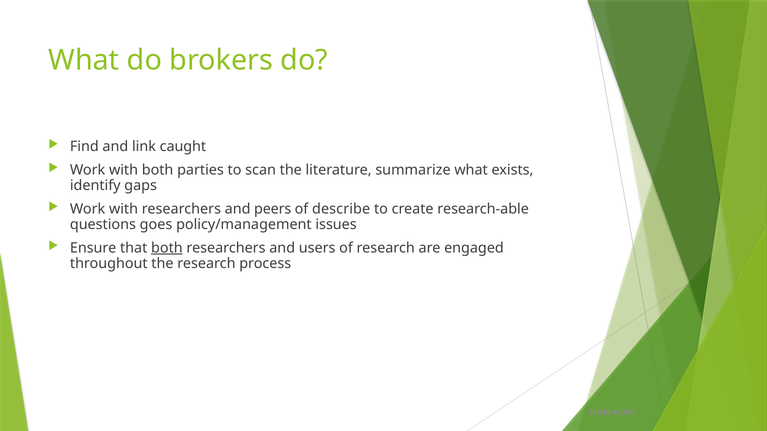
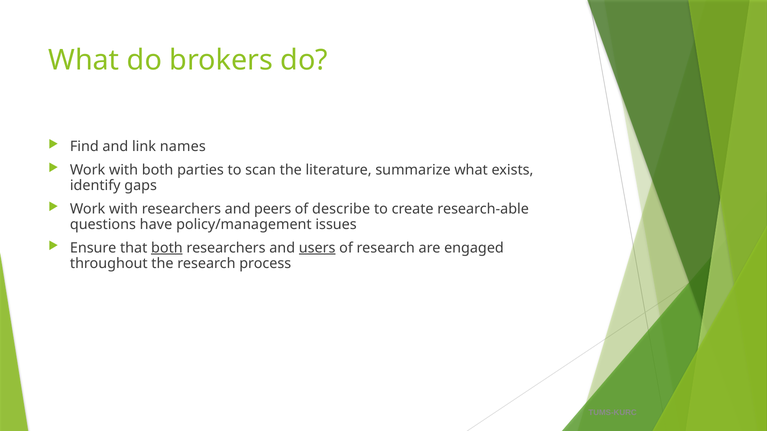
caught: caught -> names (183, 146)
goes: goes -> have (156, 225)
users underline: none -> present (317, 248)
